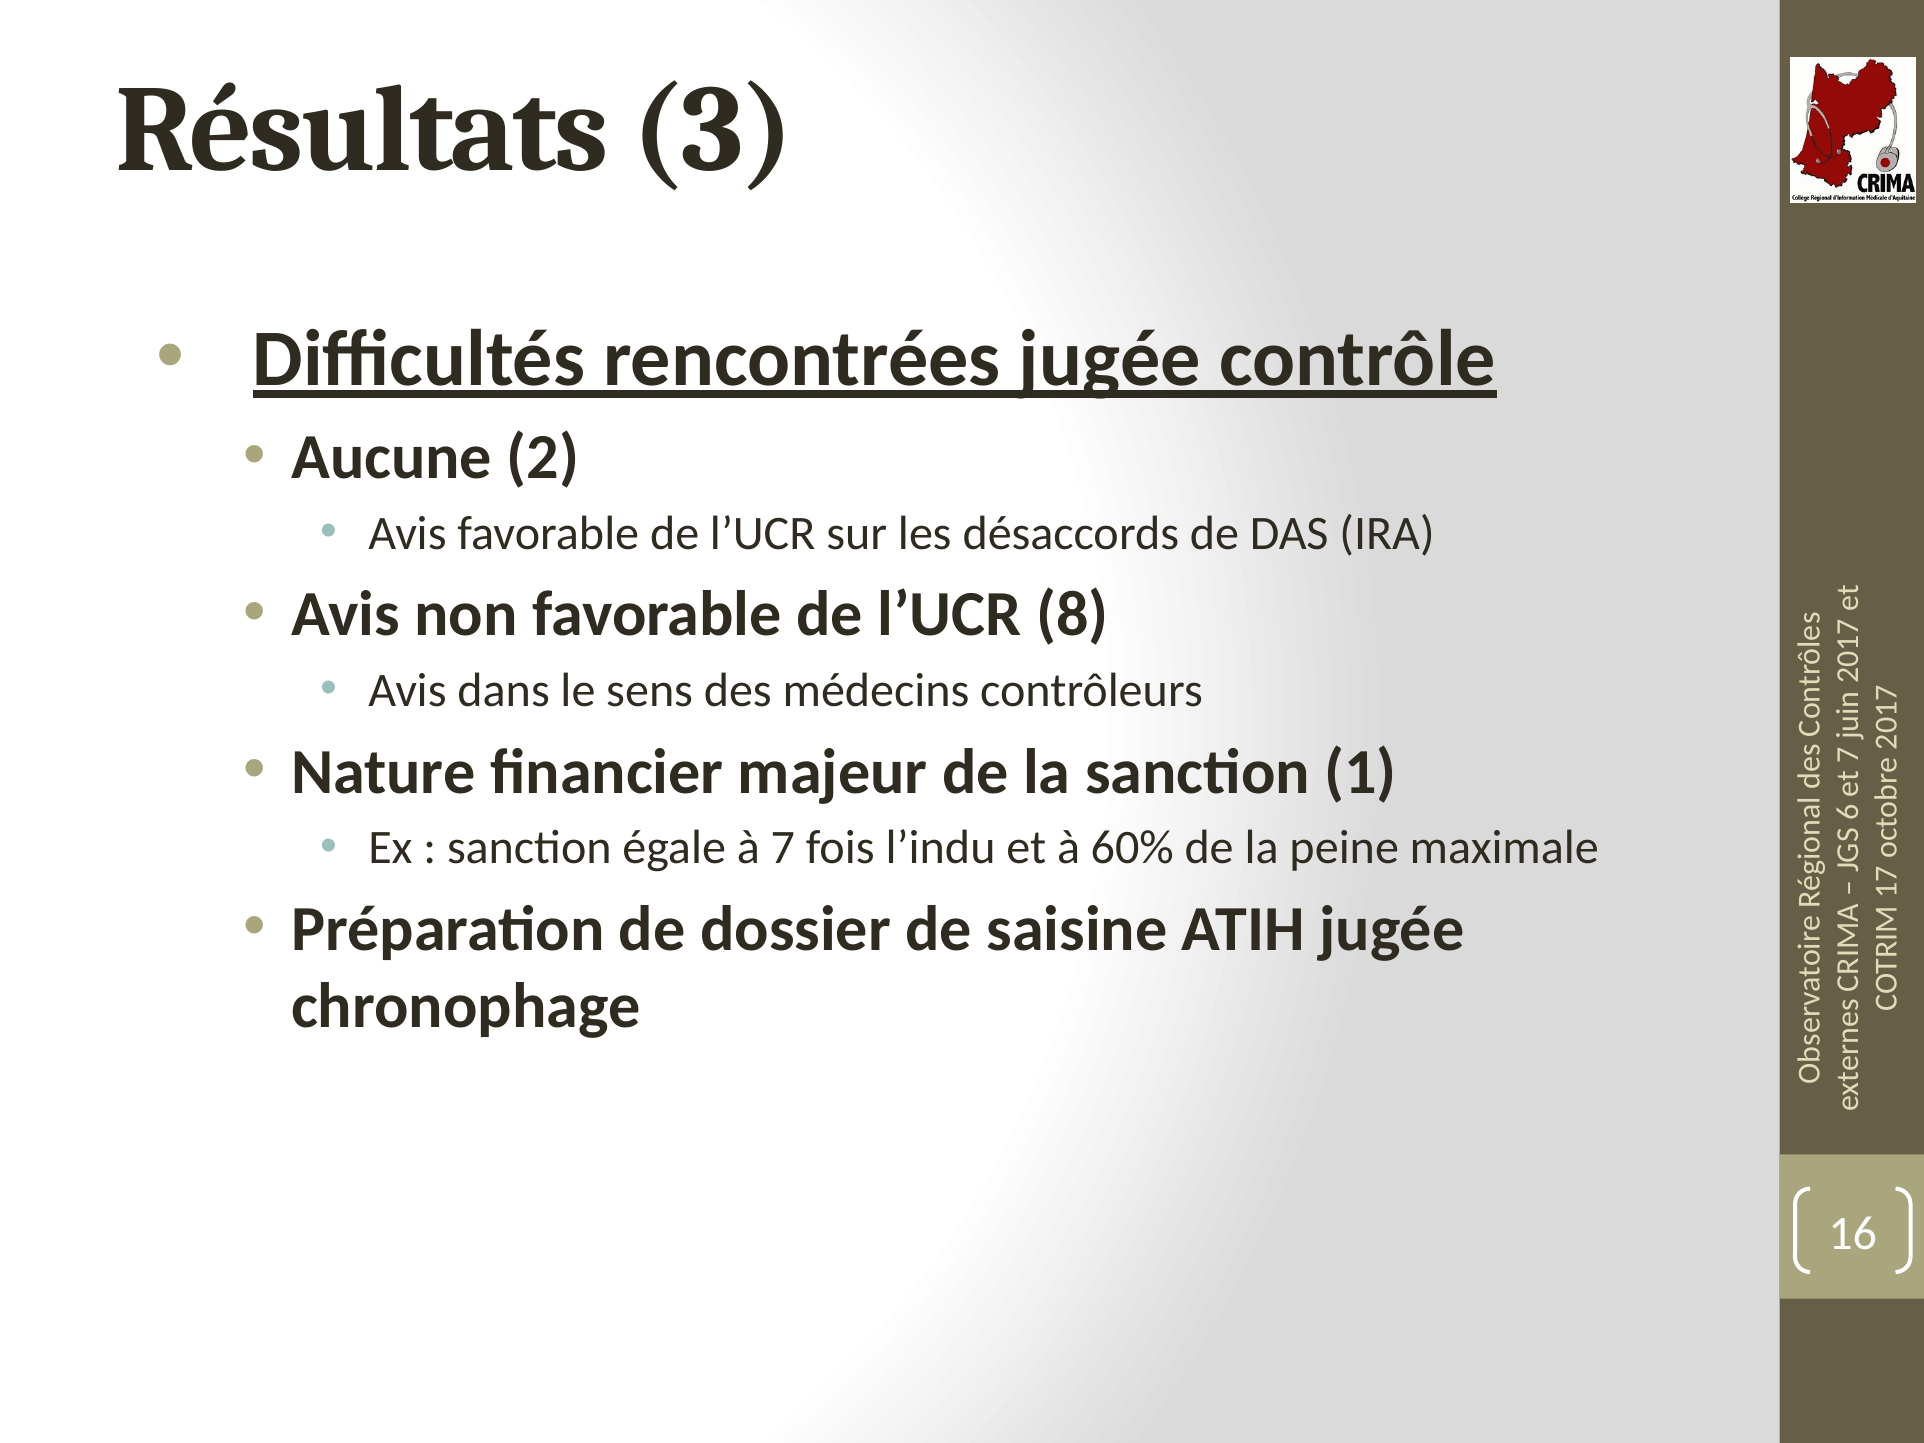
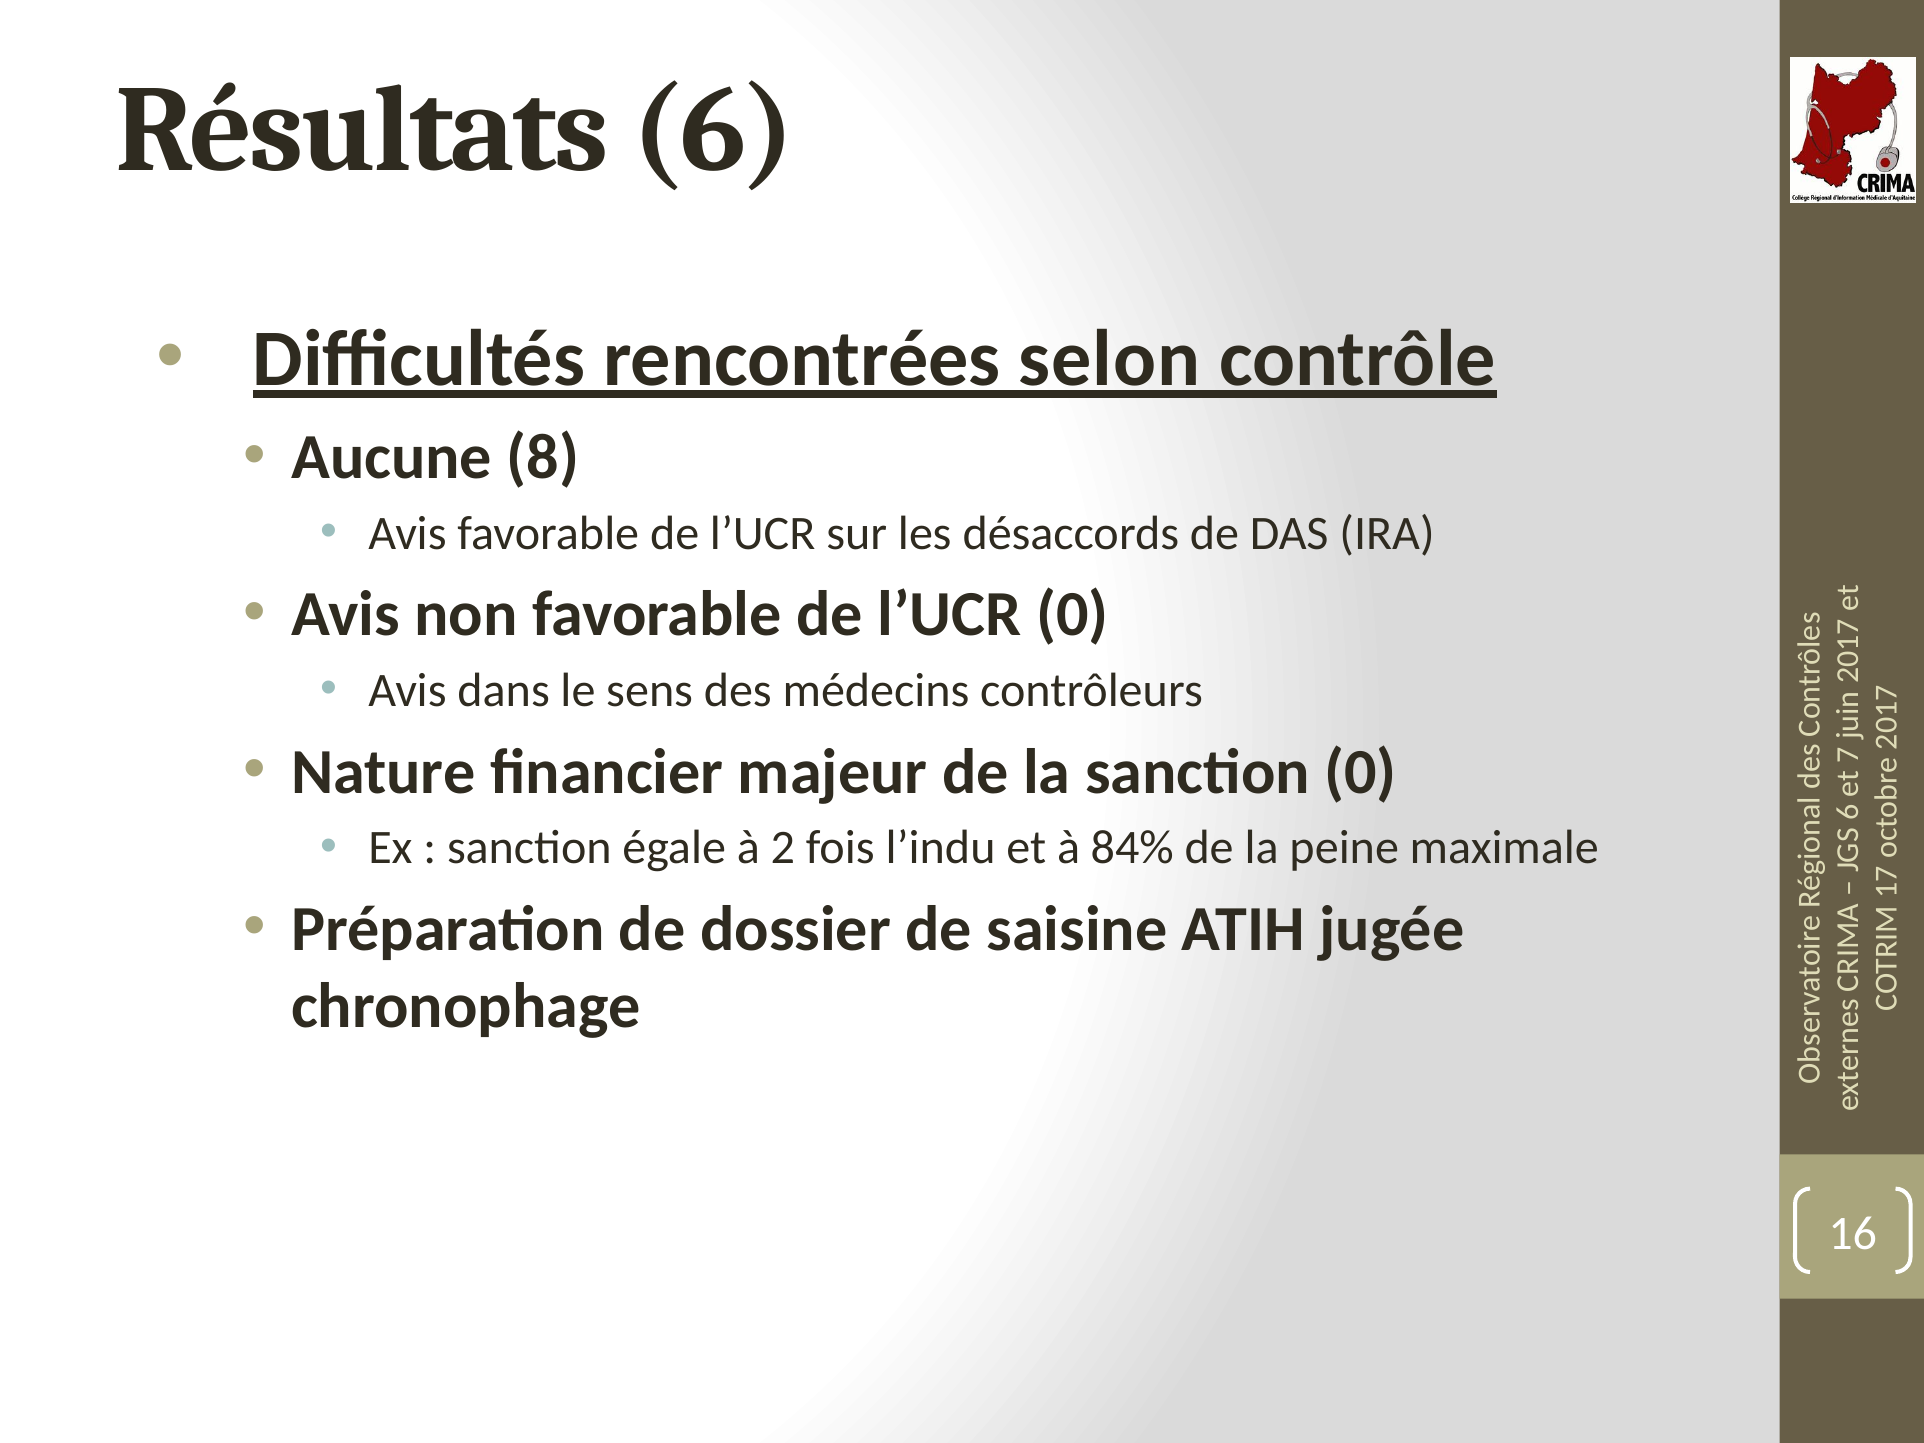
Résultats 3: 3 -> 6 (714, 130)
rencontrées jugée: jugée -> selon (1109, 359)
Aucune 2: 2 -> 8 (543, 458)
l’UCR 8: 8 -> 0 (1072, 615)
sanction 1: 1 -> 0 (1361, 772)
à 7: 7 -> 2 (783, 848)
60%: 60% -> 84% (1132, 848)
